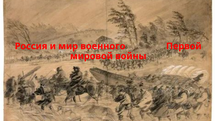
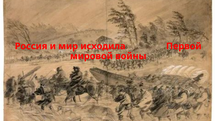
военного: военного -> исходила (103, 46)
